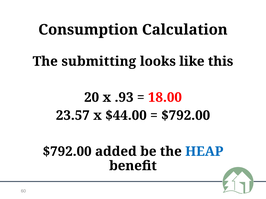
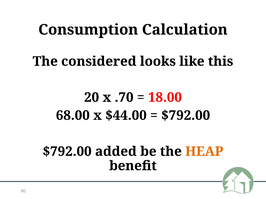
submitting: submitting -> considered (99, 62)
.93: .93 -> .70 (124, 98)
23.57: 23.57 -> 68.00 (73, 116)
HEAP colour: blue -> orange (204, 152)
